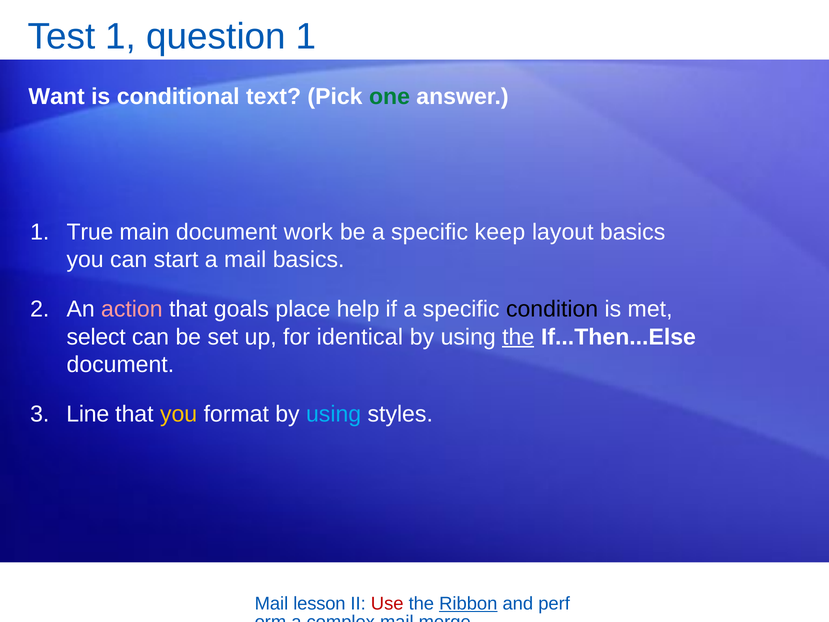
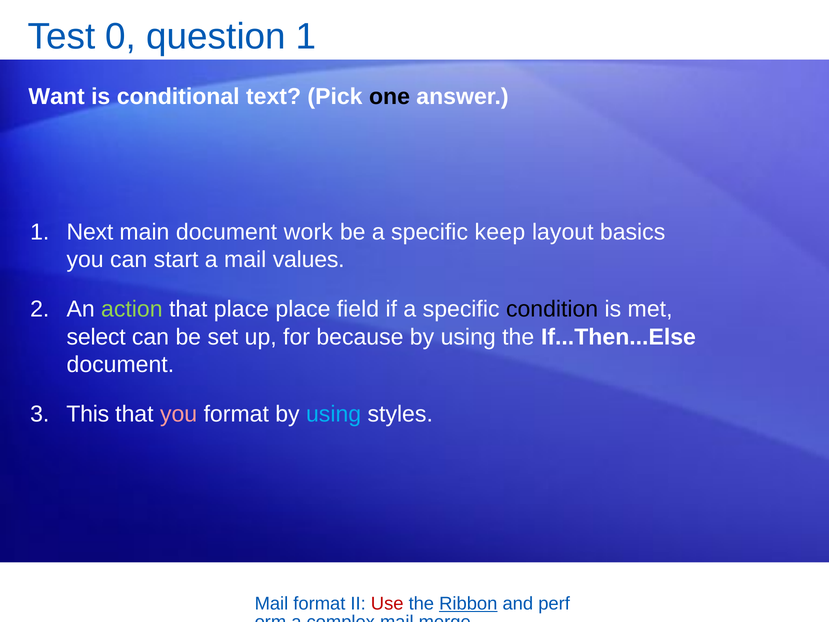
Test 1: 1 -> 0 (121, 37)
one colour: green -> black (389, 97)
True: True -> Next (90, 232)
mail basics: basics -> values (309, 260)
action colour: pink -> light green (132, 309)
that goals: goals -> place (241, 309)
help: help -> field (358, 309)
identical: identical -> because (360, 337)
the underline: present -> none (518, 337)
Line: Line -> This (88, 414)
you colour: yellow -> pink (179, 414)
Mail lesson: lesson -> format (319, 604)
